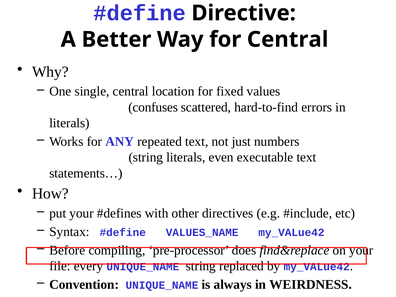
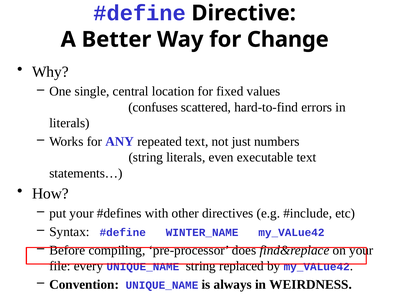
for Central: Central -> Change (288, 39)
VALUES_NAME: VALUES_NAME -> WINTER_NAME (202, 232)
